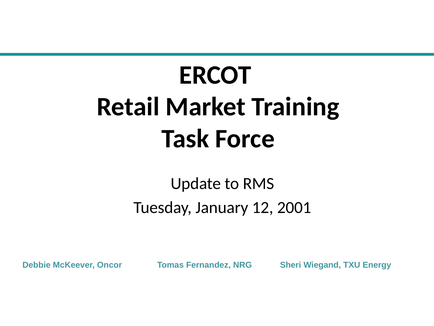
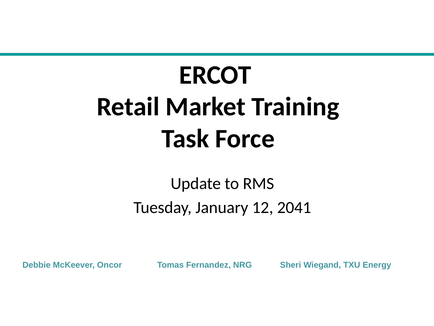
2001: 2001 -> 2041 (294, 207)
